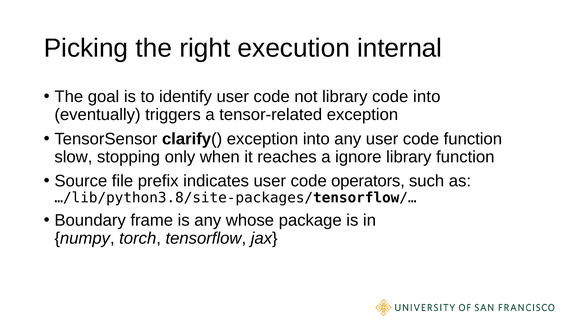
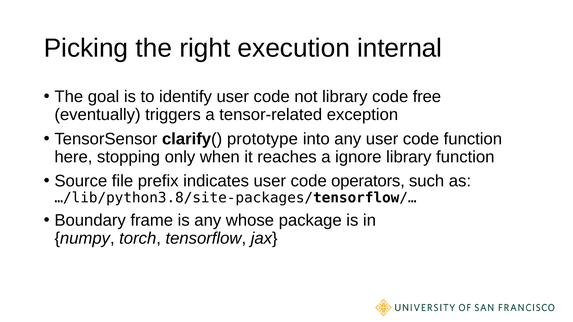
code into: into -> free (427, 97)
clarify( exception: exception -> prototype (262, 139)
slow: slow -> here (73, 157)
